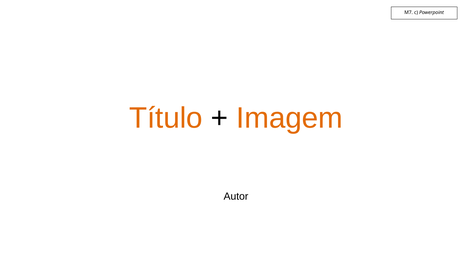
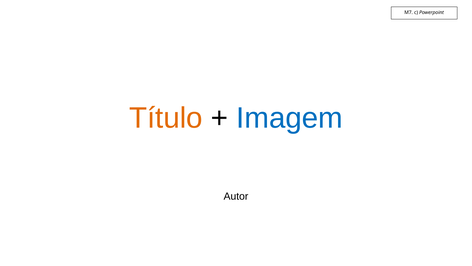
Imagem colour: orange -> blue (290, 118)
